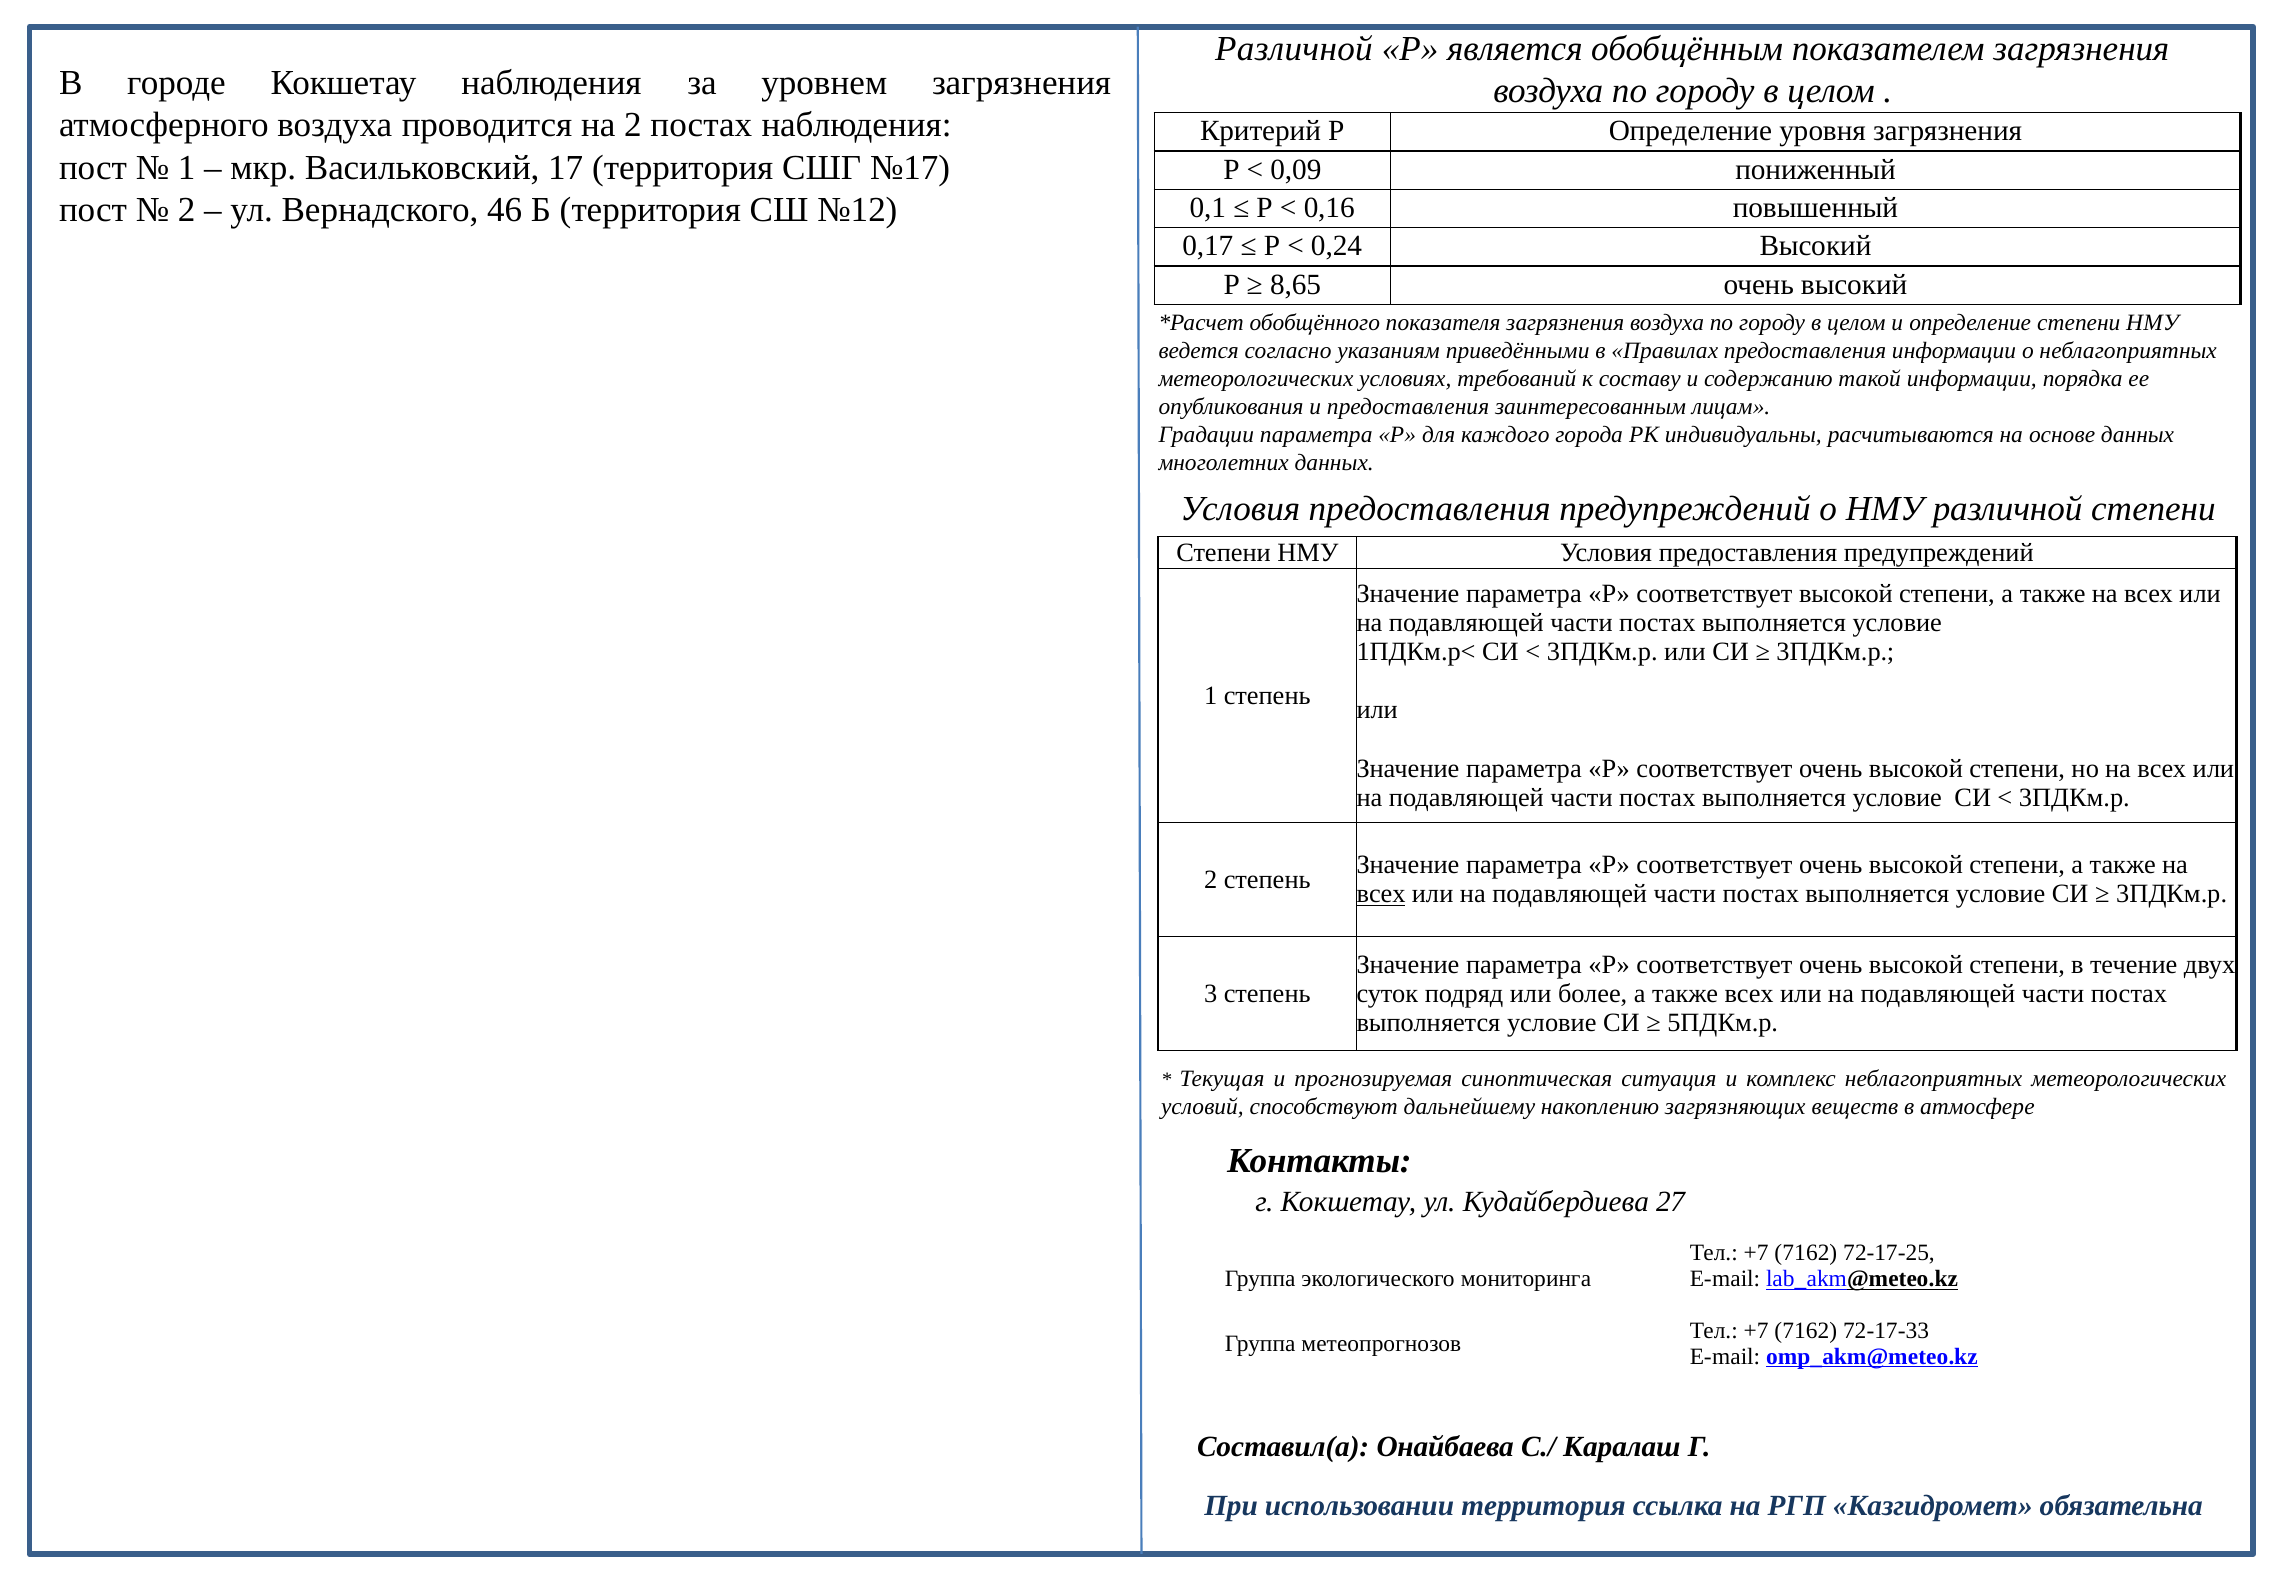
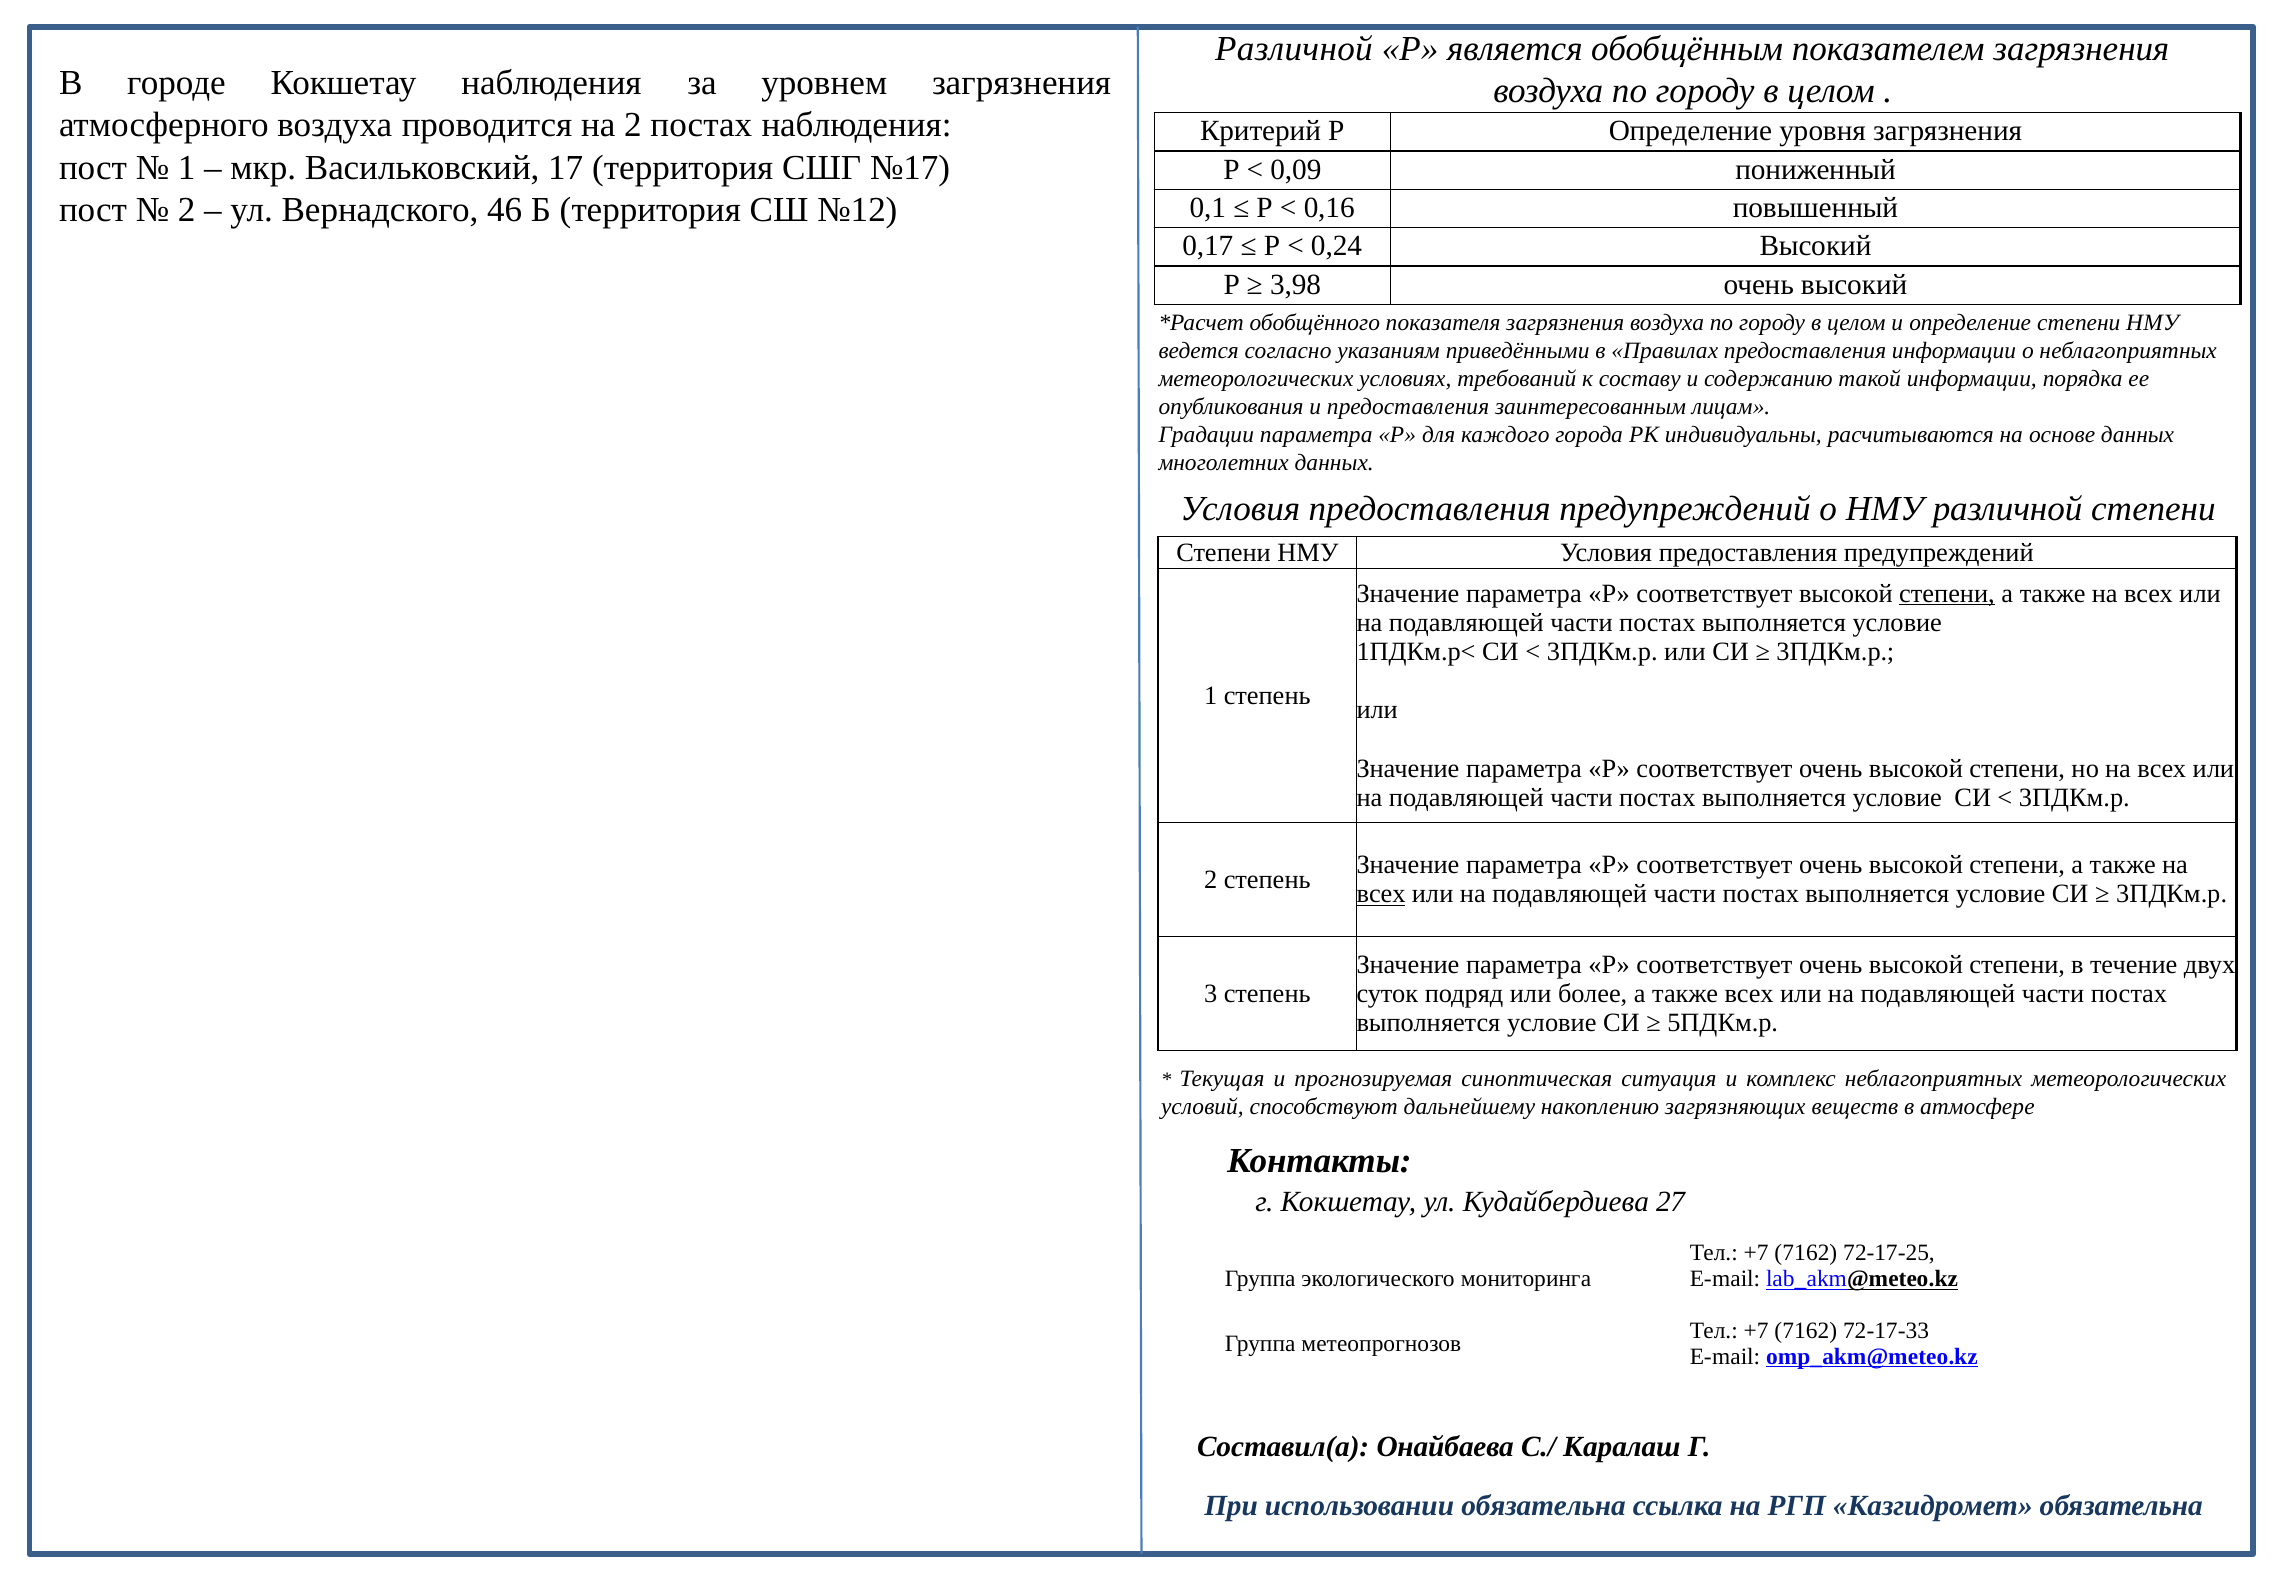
8,65: 8,65 -> 3,98 (1296, 285)
степени underline: none -> present (1947, 593)
использовании территория: территория -> обязательна (1544, 1505)
